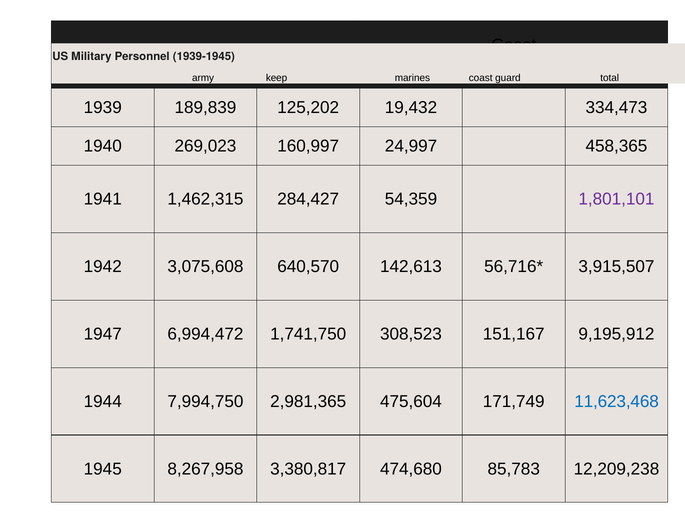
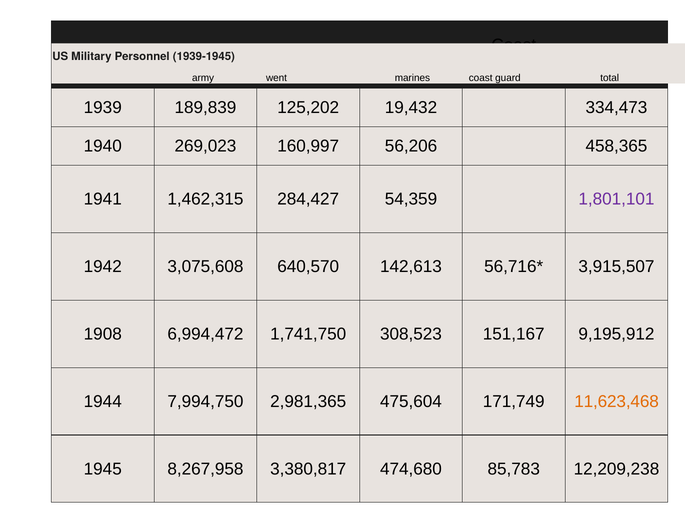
keep: keep -> went (277, 78)
24,997: 24,997 -> 56,206 (411, 146)
1947: 1947 -> 1908 (103, 334)
11,623,468 colour: blue -> orange (617, 401)
